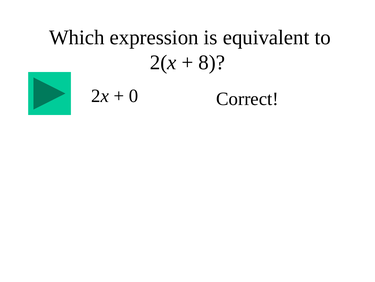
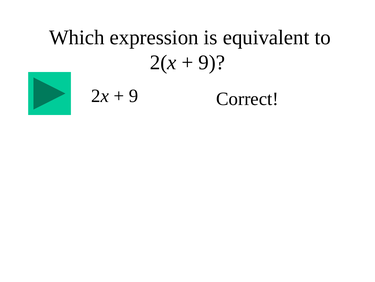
8: 8 -> 9 (212, 62)
0: 0 -> 9 (133, 96)
